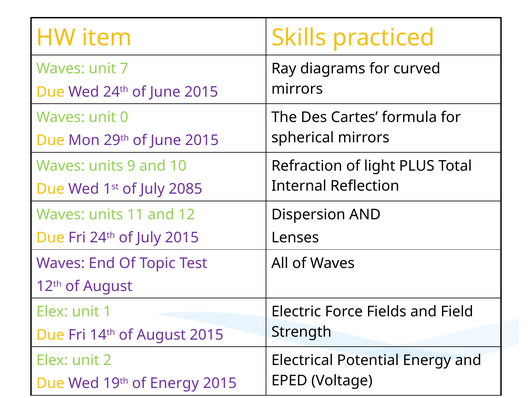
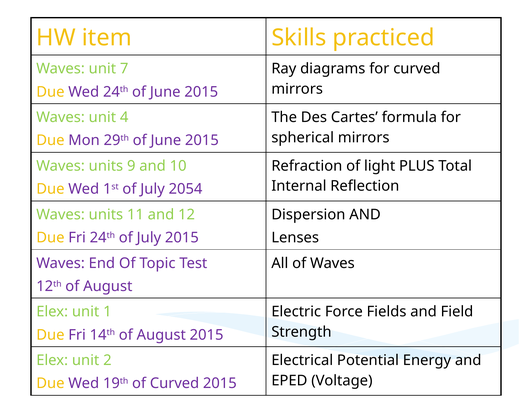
0: 0 -> 4 (124, 117)
2085: 2085 -> 2054 (186, 189)
of Energy: Energy -> Curved (175, 384)
